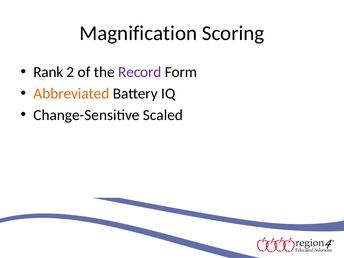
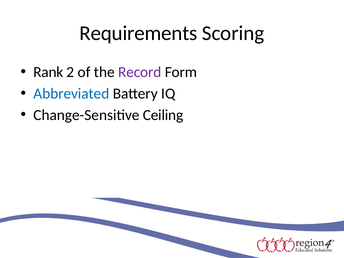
Magnification: Magnification -> Requirements (138, 33)
Abbreviated colour: orange -> blue (71, 94)
Scaled: Scaled -> Ceiling (163, 115)
